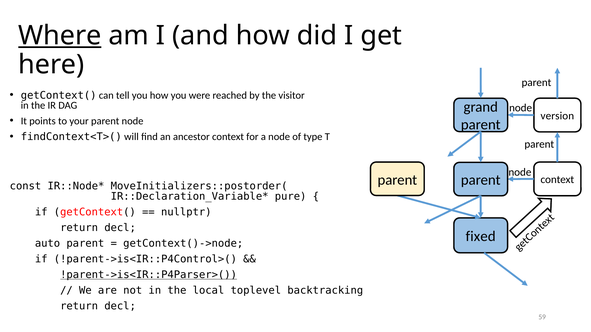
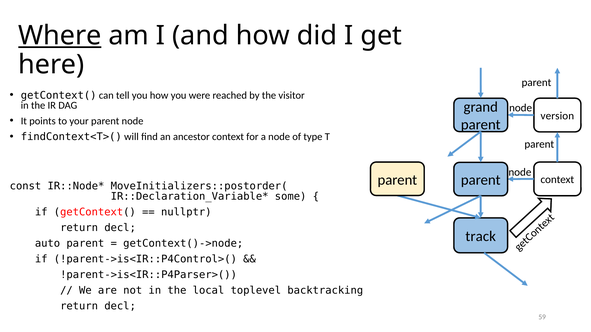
pure: pure -> some (291, 196)
fixed: fixed -> track (481, 237)
!parent->is<IR::P4Parser>( underline: present -> none (149, 275)
